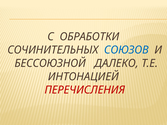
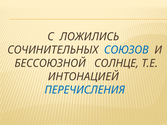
ОБРАБОТКИ: ОБРАБОТКИ -> ЛОЖИЛИСЬ (89, 37)
ДАЛЕКО: ДАЛЕКО -> СОЛНЦЕ (117, 63)
ПЕРЕЧИСЛЕНИЯ colour: red -> blue (85, 90)
